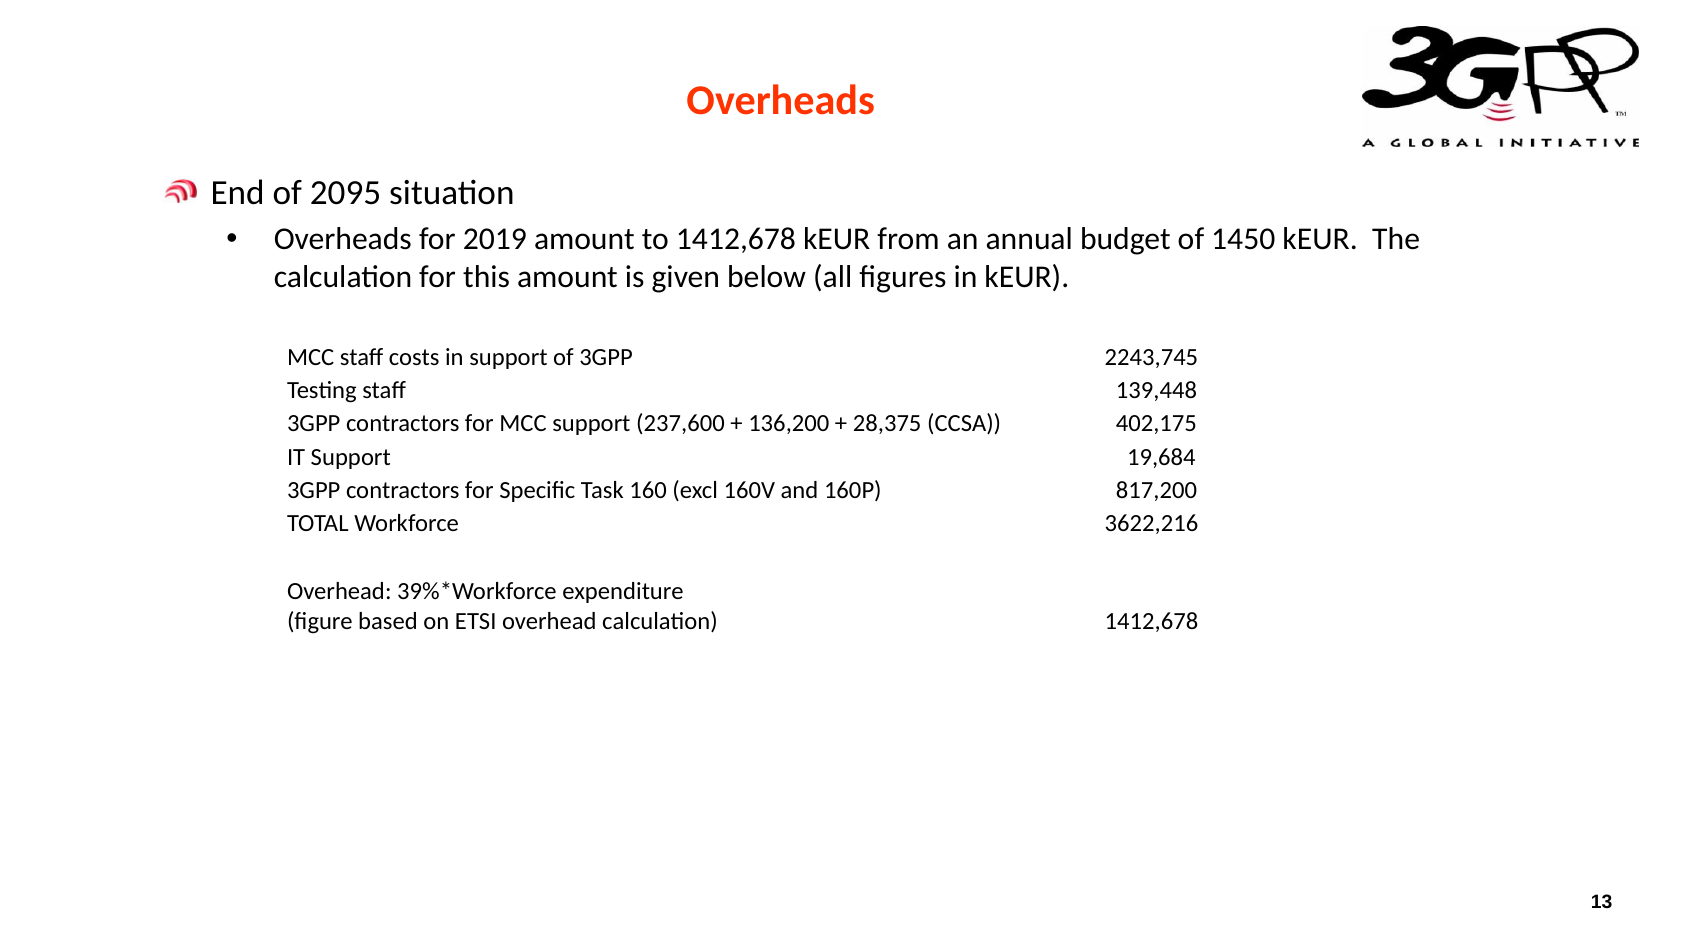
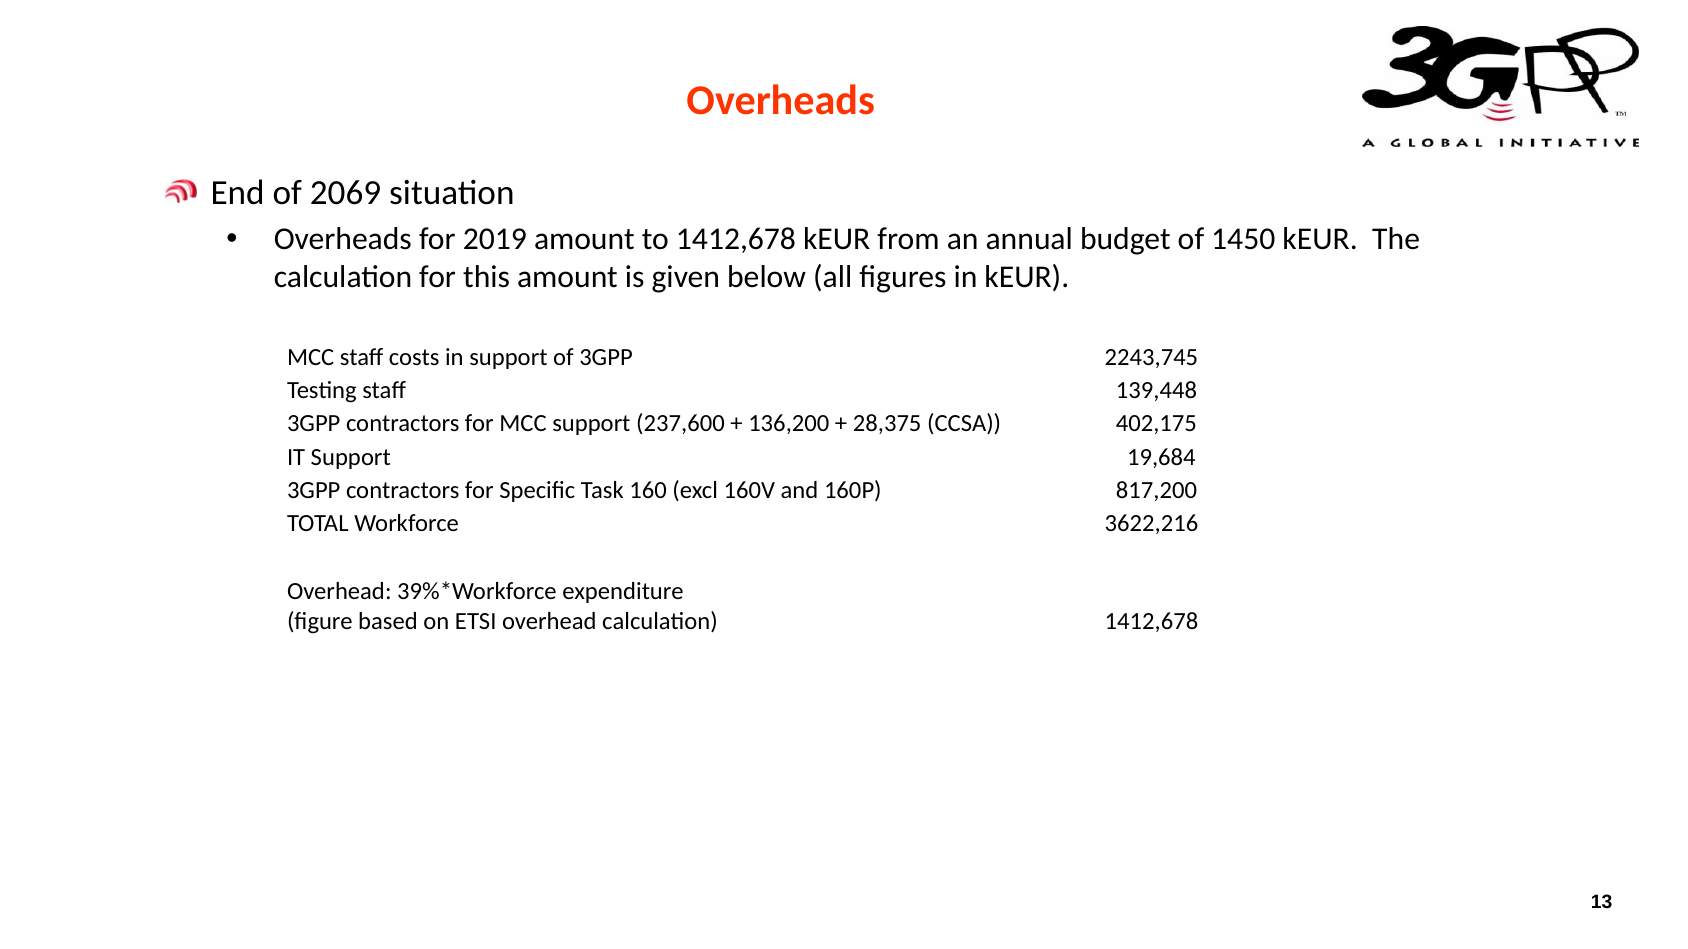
2095: 2095 -> 2069 (345, 193)
